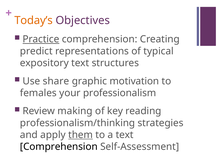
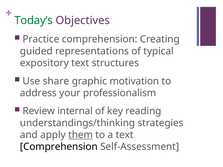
Today’s colour: orange -> green (34, 20)
Practice underline: present -> none (41, 39)
predict: predict -> guided (36, 51)
females: females -> address (38, 93)
making: making -> internal (75, 111)
professionalism/thinking: professionalism/thinking -> understandings/thinking (77, 123)
